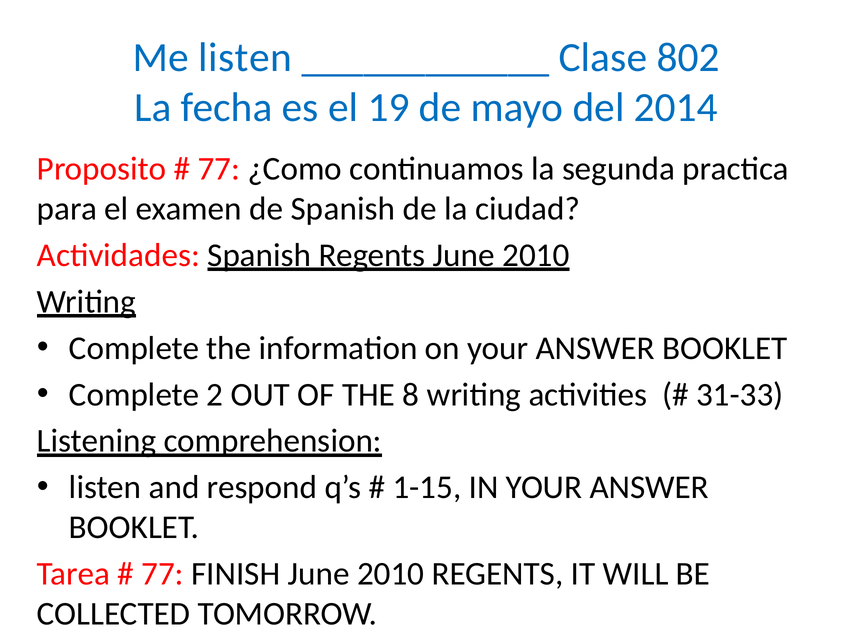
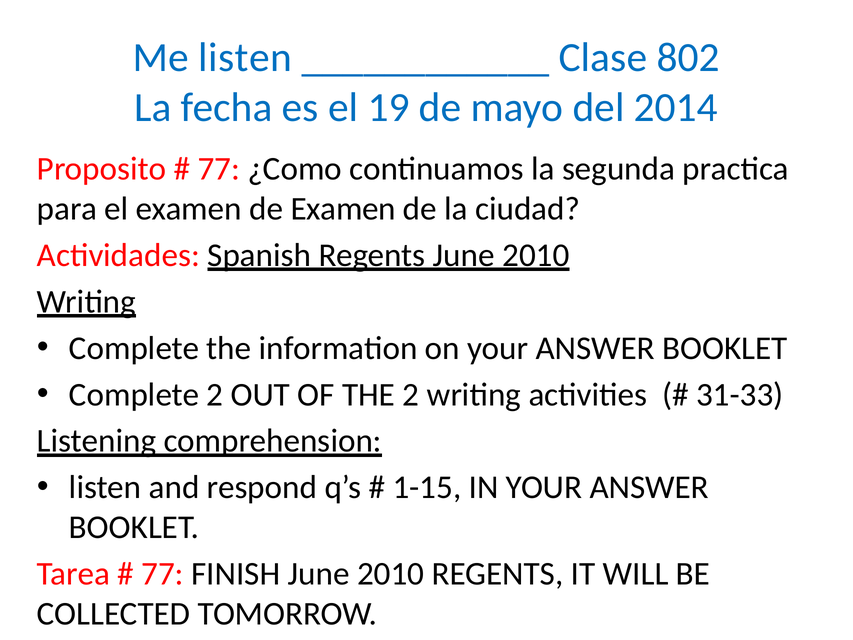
de Spanish: Spanish -> Examen (343, 208)
THE 8: 8 -> 2 (411, 394)
